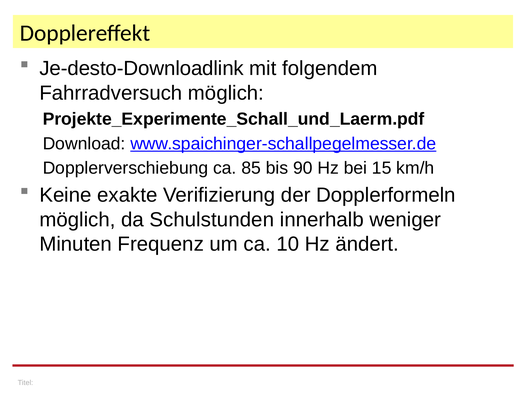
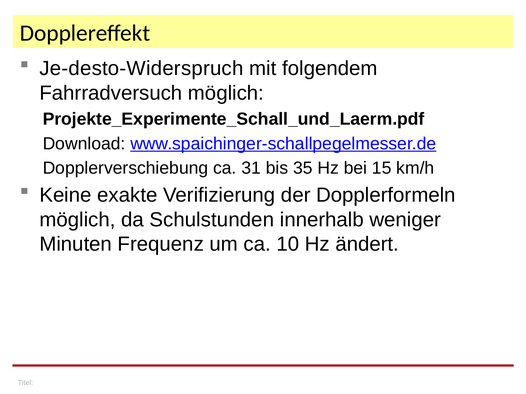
Je-desto-Downloadlink: Je-desto-Downloadlink -> Je-desto-Widerspruch (141, 69)
85: 85 -> 31 (251, 168)
90: 90 -> 35 (303, 168)
